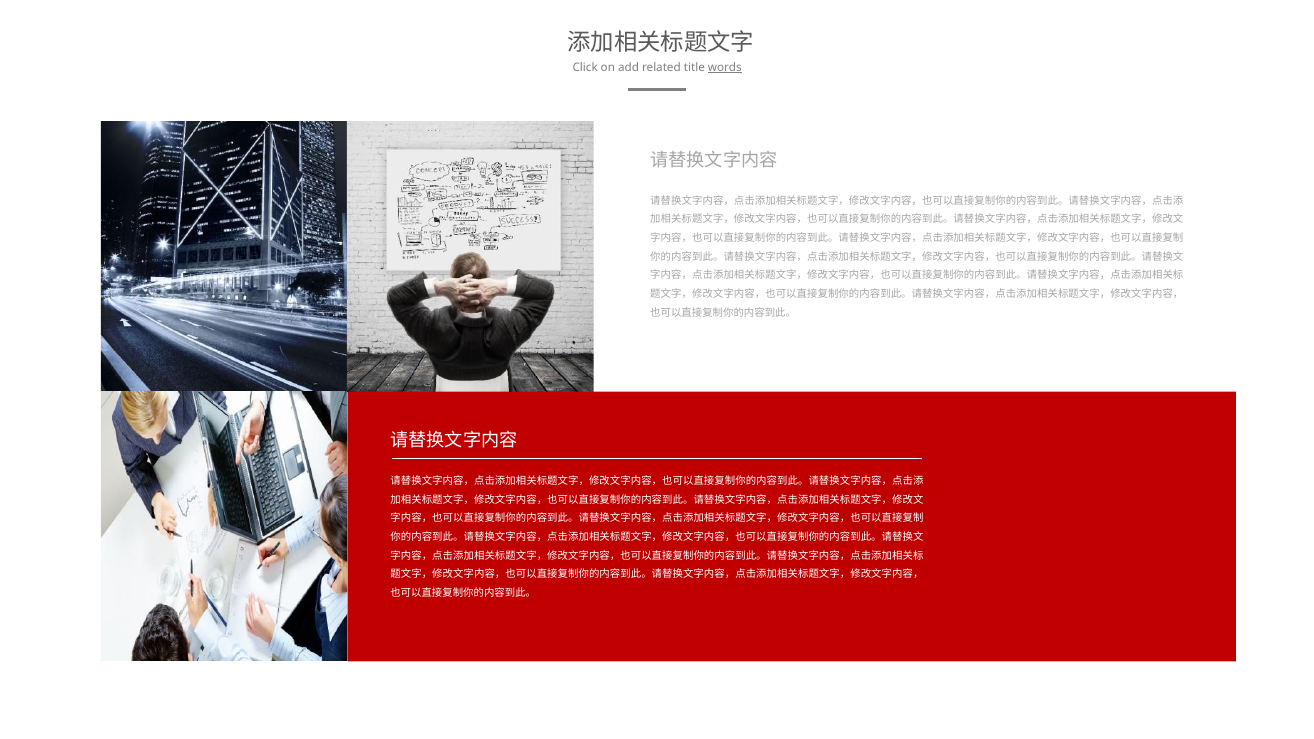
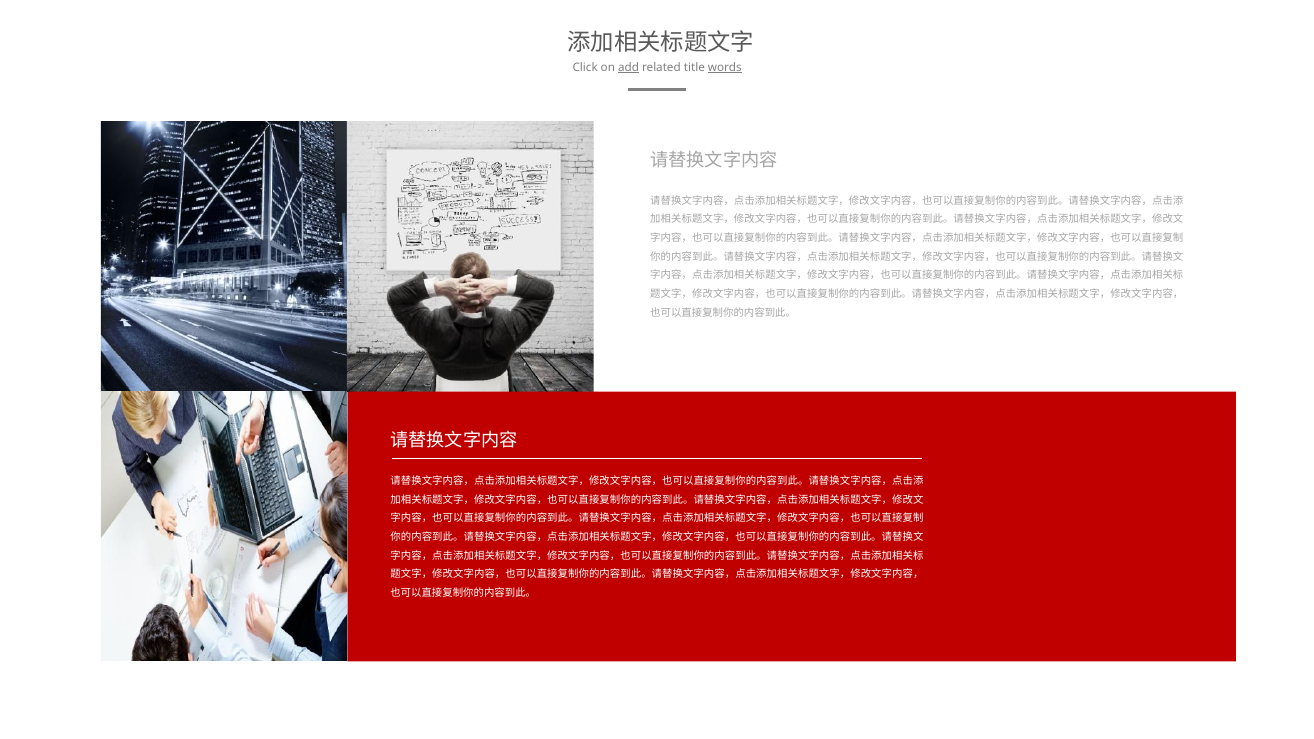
add underline: none -> present (629, 67)
